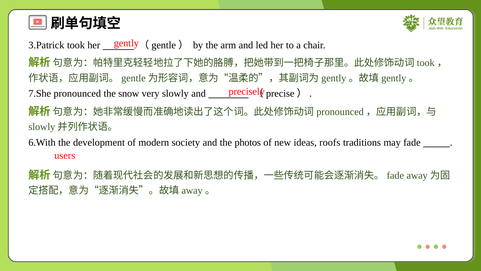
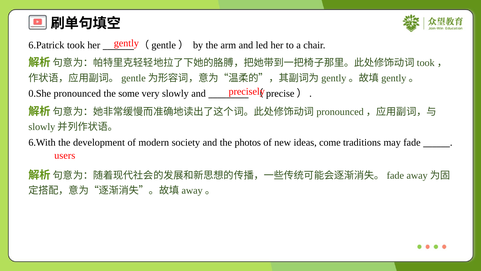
3.Patrick: 3.Patrick -> 6.Patrick (46, 45)
7.She: 7.She -> 0.She (40, 93)
snow: snow -> some (129, 93)
roofs: roofs -> come (330, 142)
